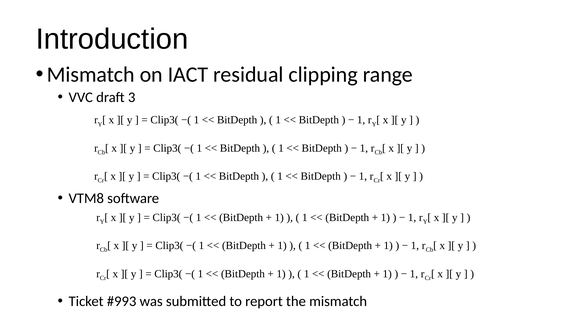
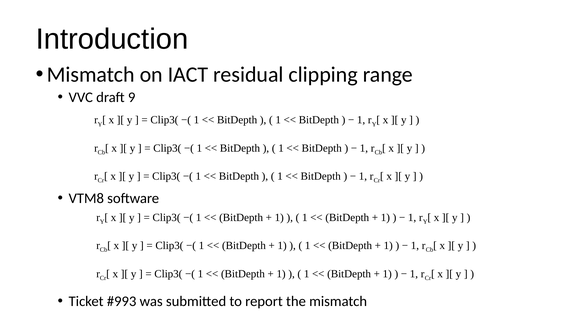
3: 3 -> 9 (132, 97)
